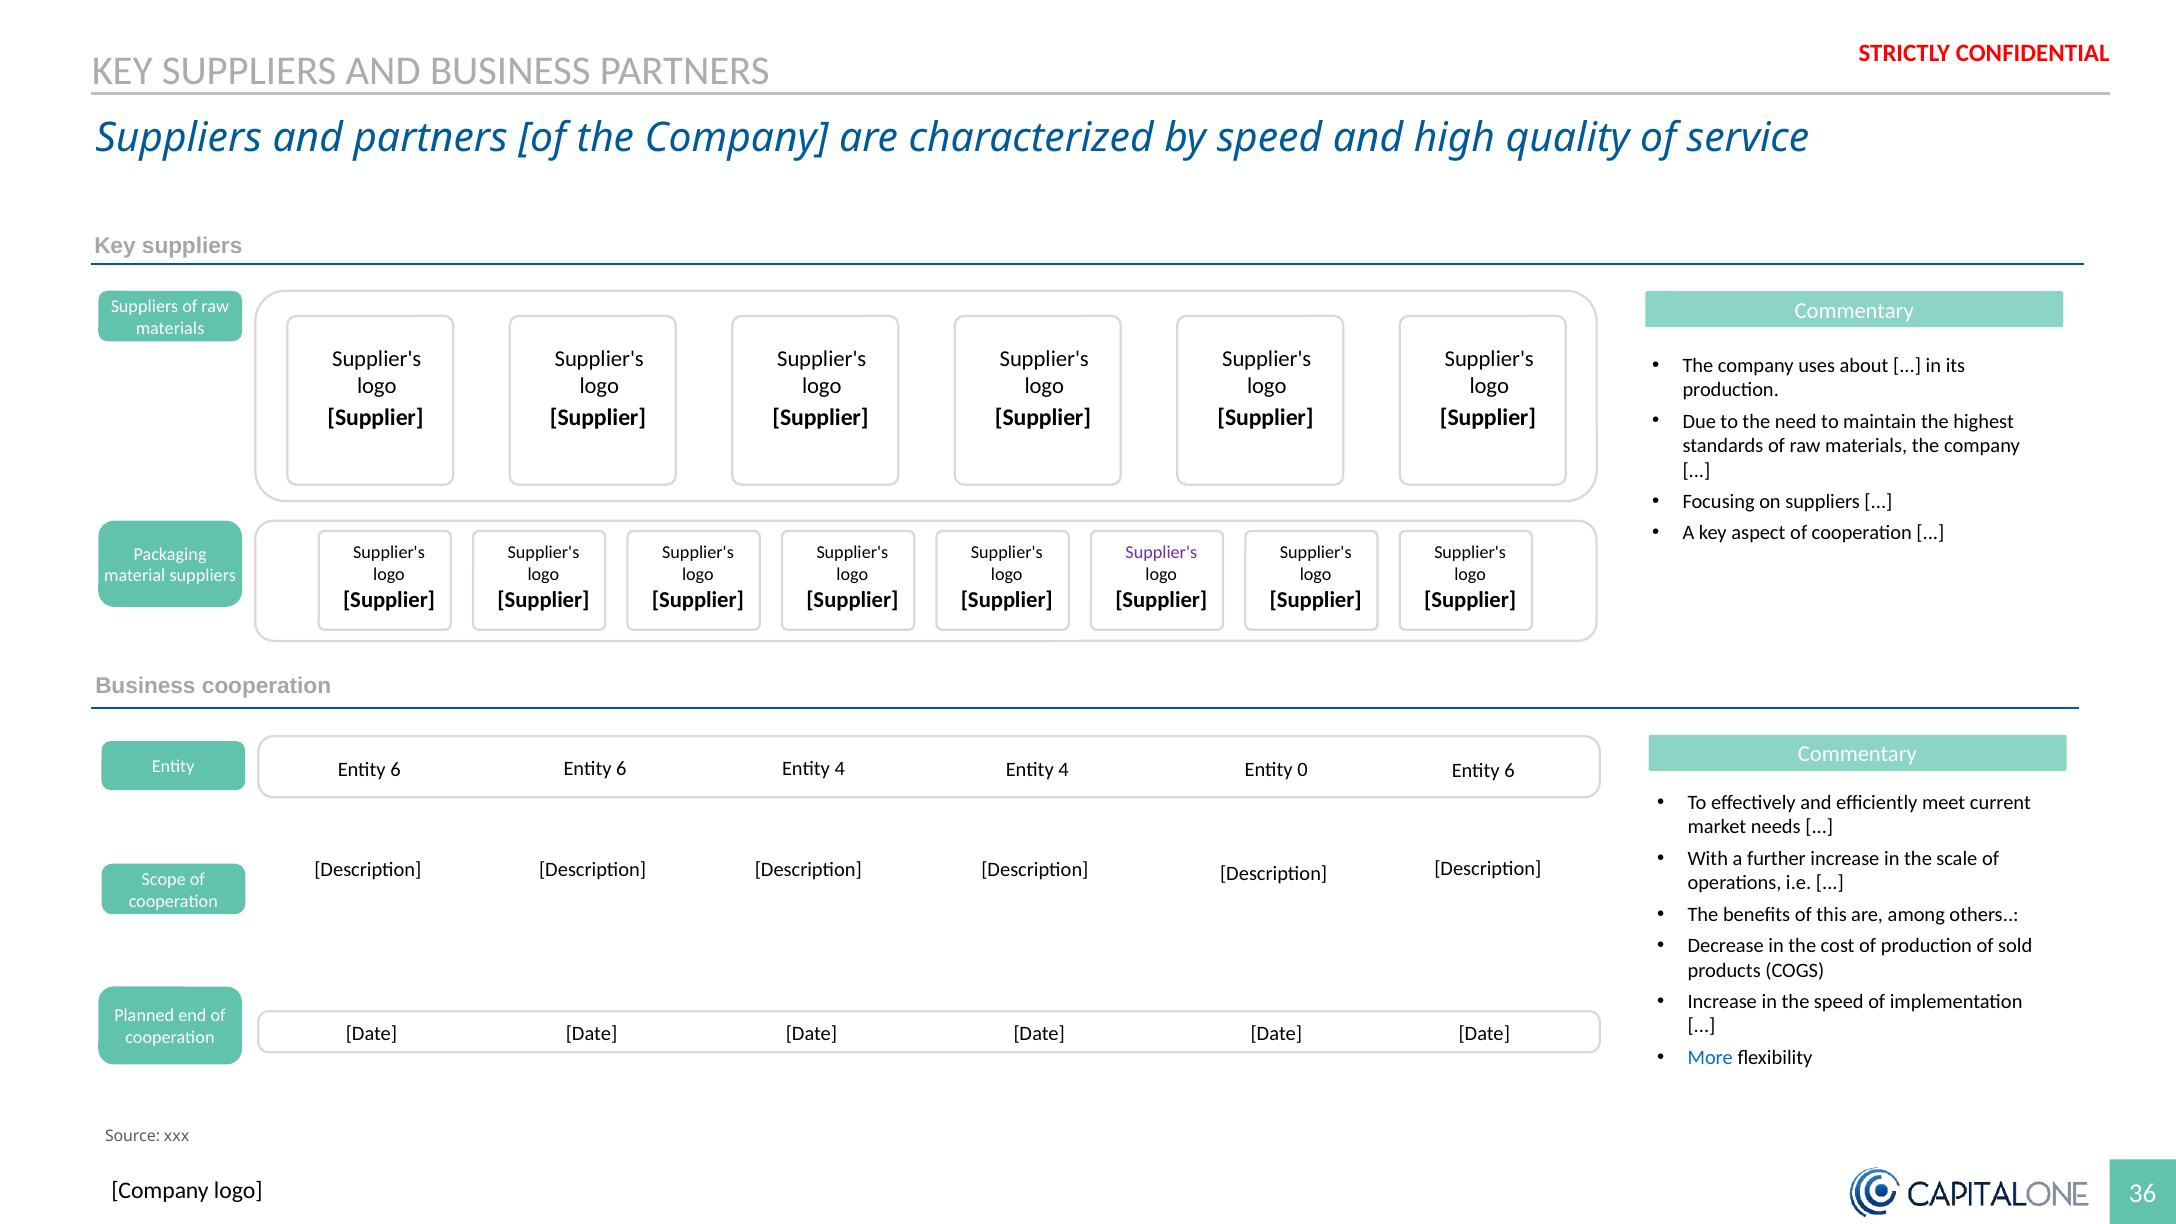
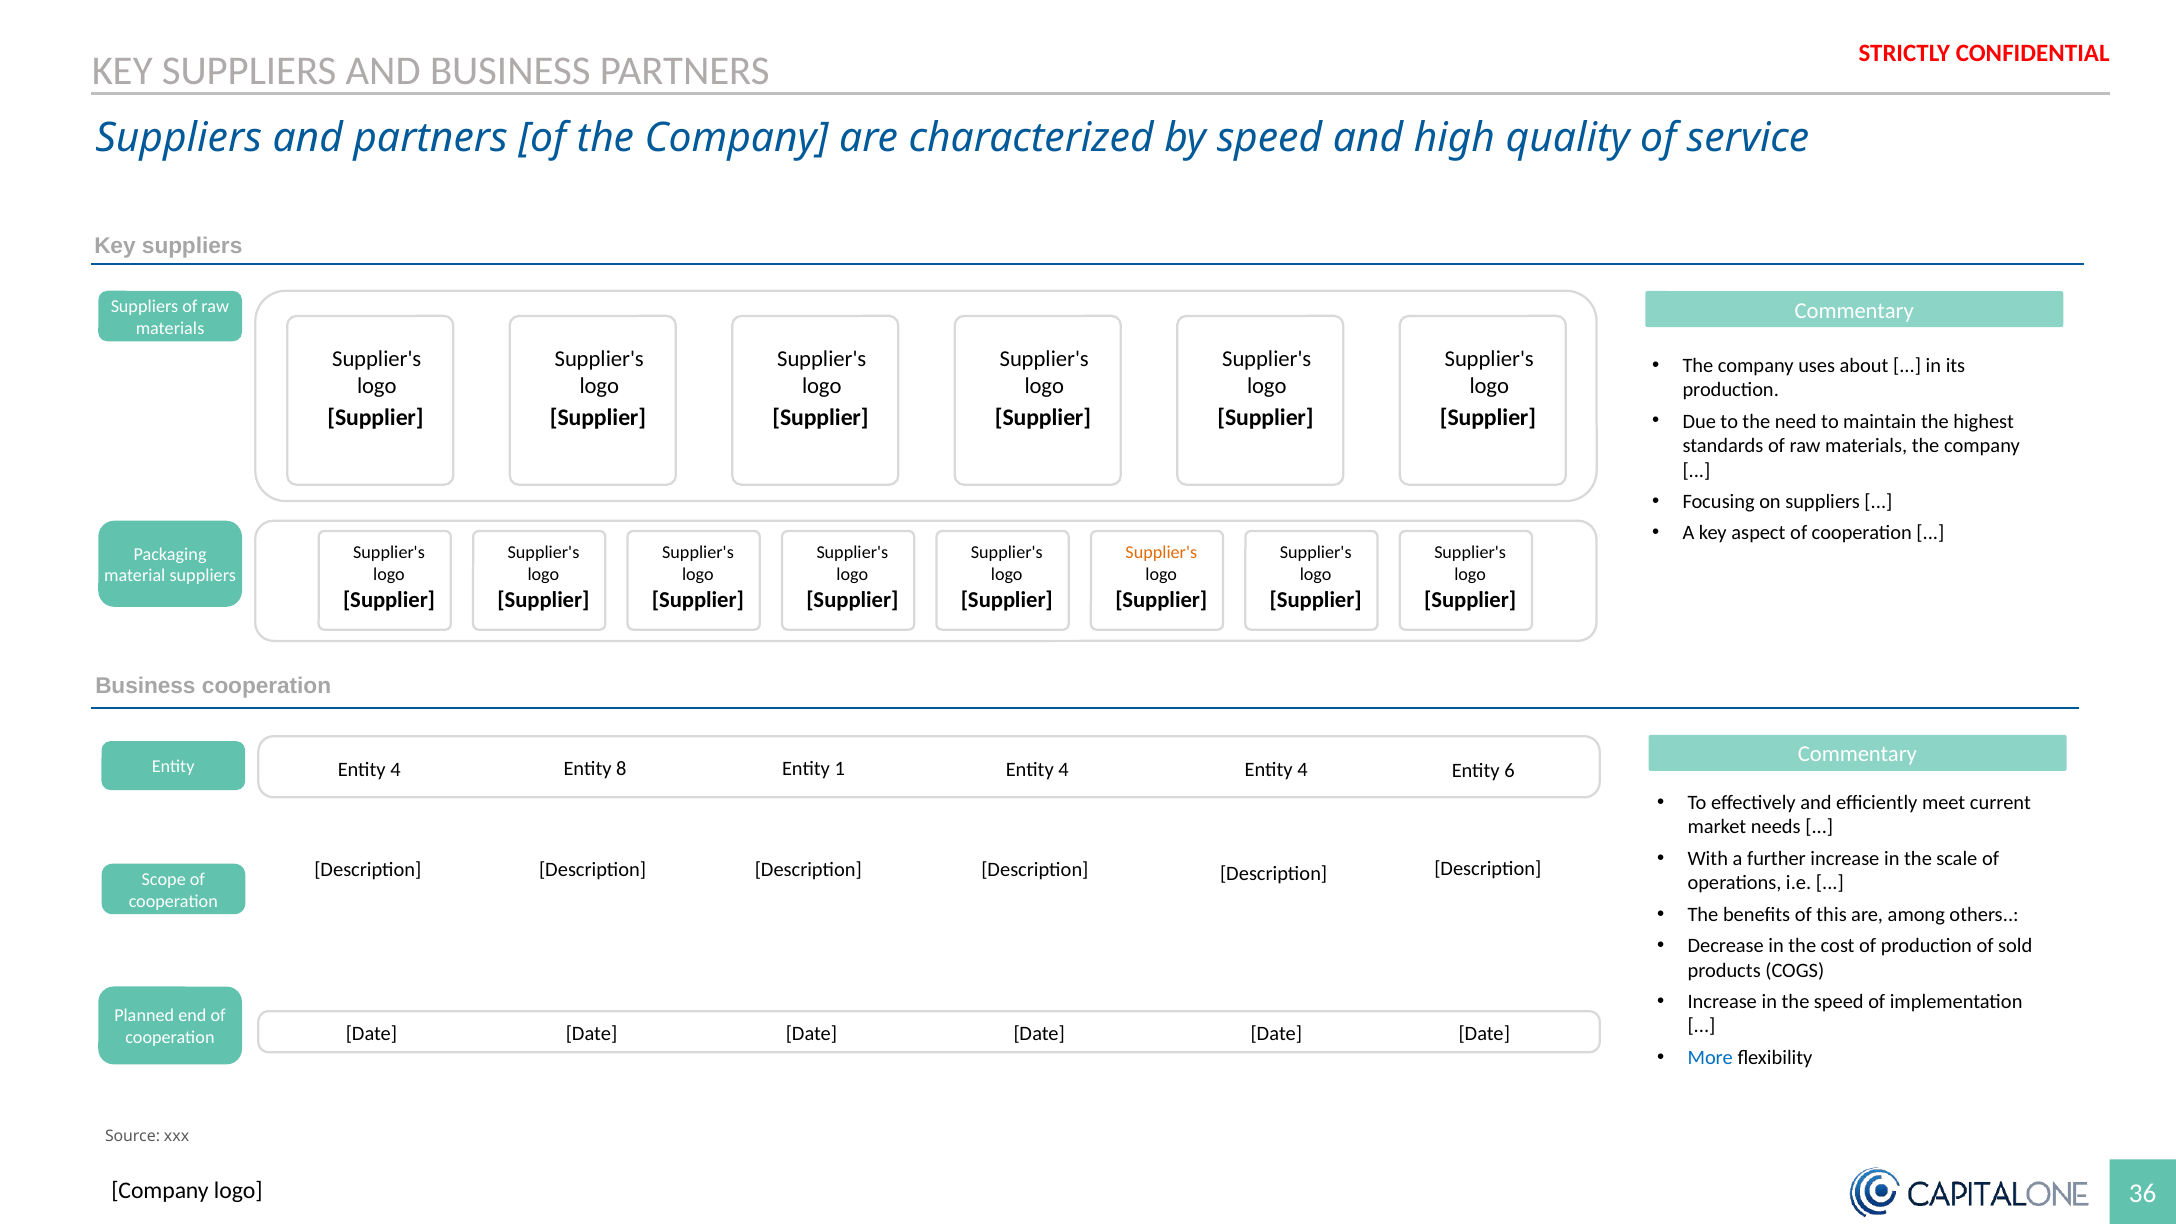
Supplier's colour: purple -> orange (1161, 553)
6: 6 -> 8 (621, 769)
4: 4 -> 1 (840, 769)
0: 0 -> 4 (1302, 769)
6: 6 -> 4 (395, 770)
